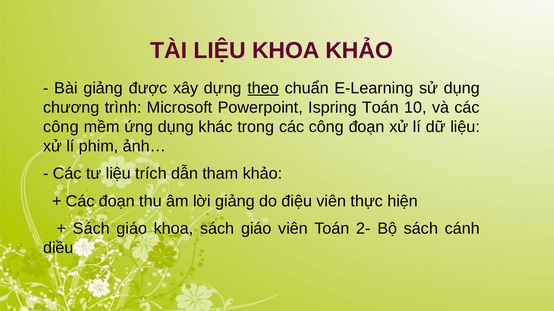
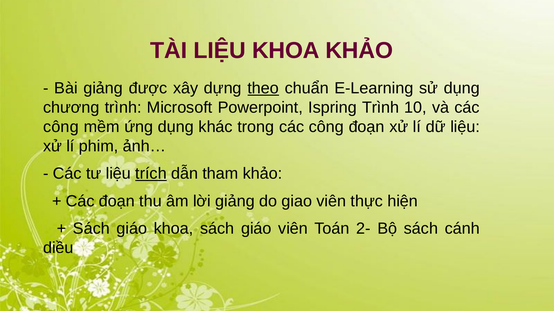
Ispring Toán: Toán -> Trình (381, 108)
trích underline: none -> present (151, 174)
điệu: điệu -> giao (297, 201)
